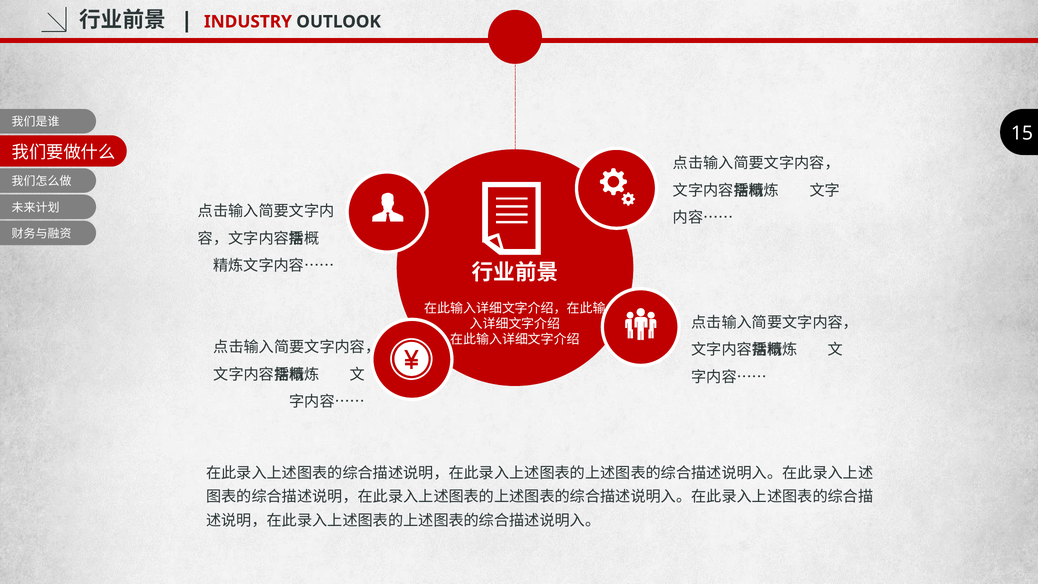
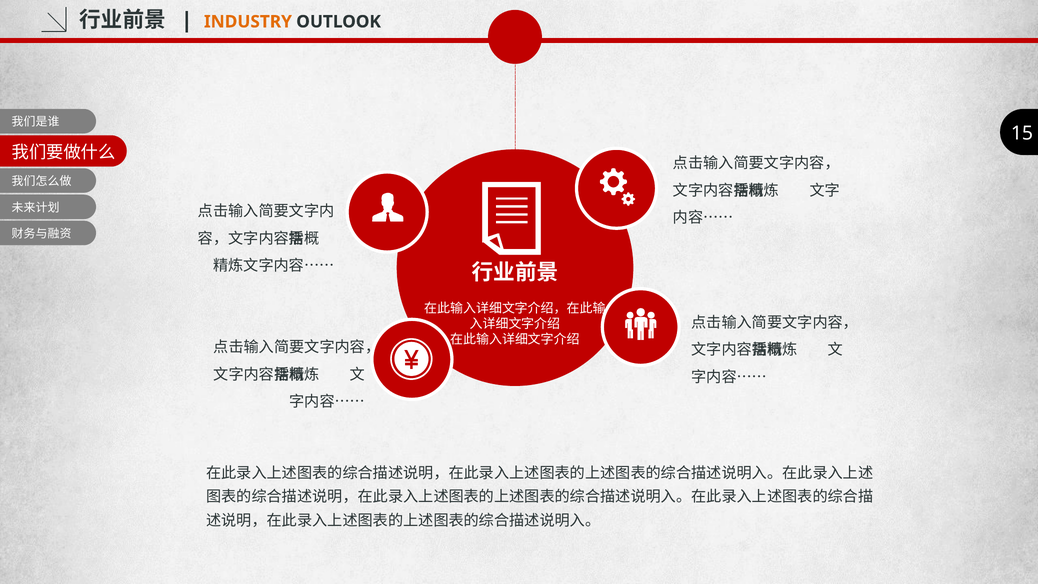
INDUSTRY colour: red -> orange (248, 22)
